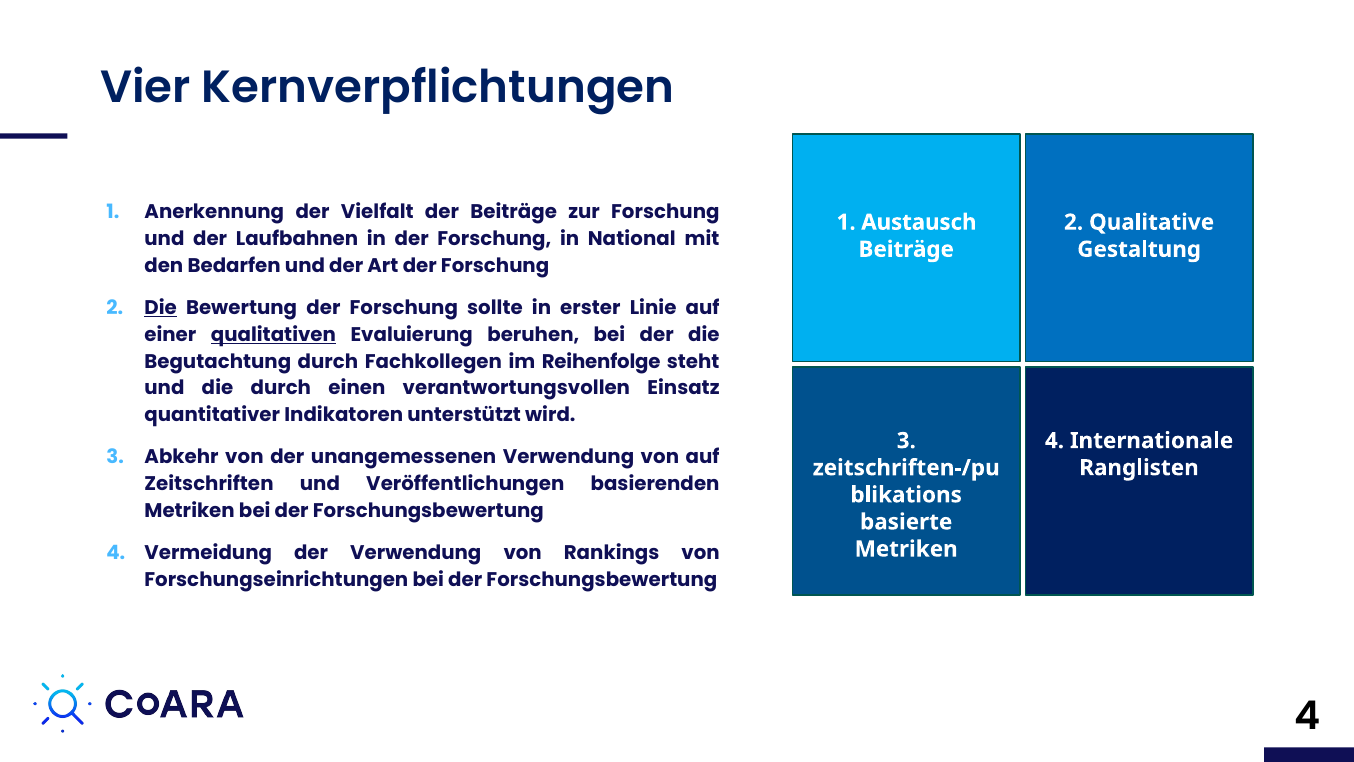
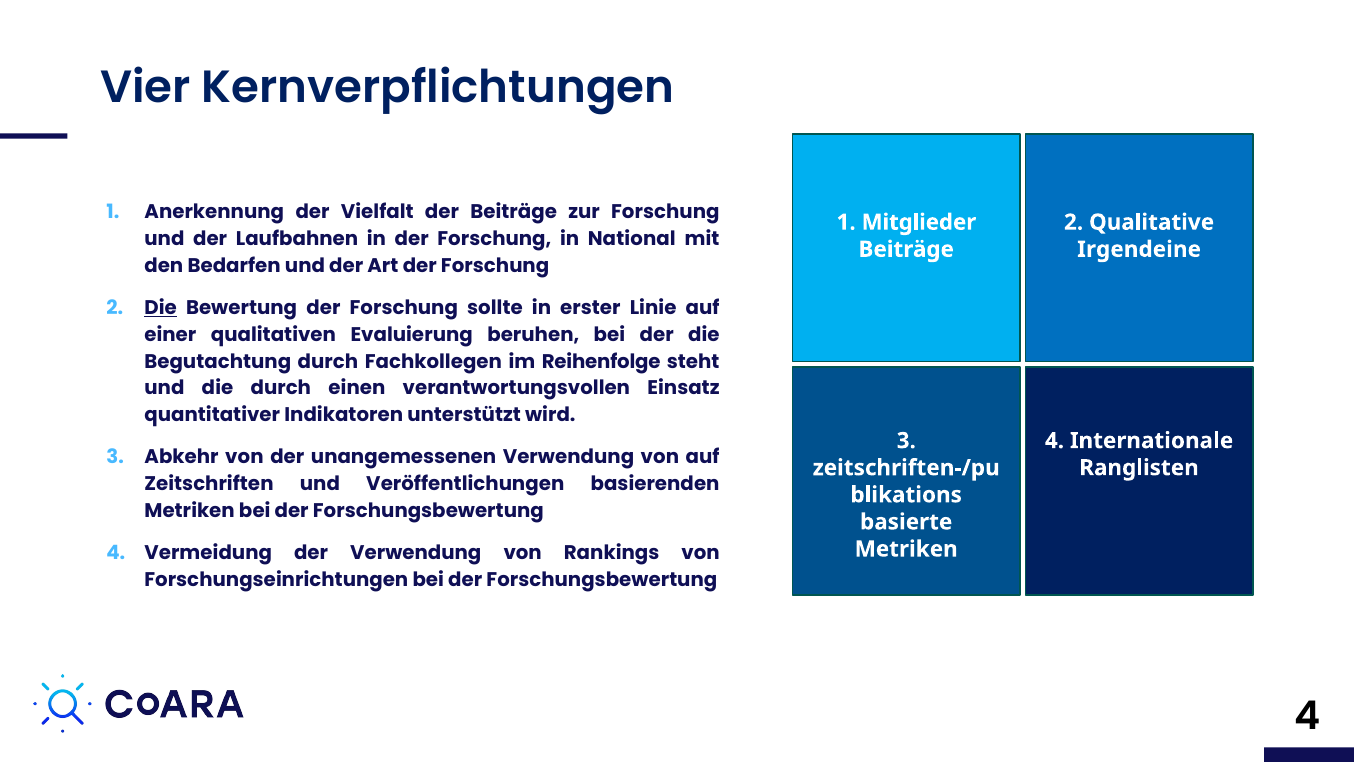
Austausch: Austausch -> Mitglieder (919, 222)
Gestaltung: Gestaltung -> Irgendeine (1139, 249)
qualitativen underline: present -> none (273, 335)
